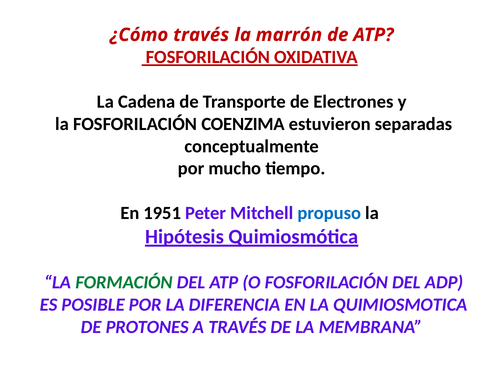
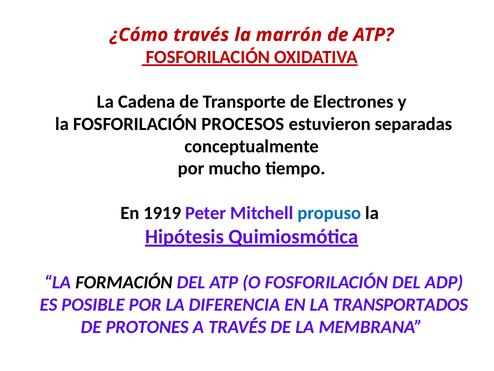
COENZIMA: COENZIMA -> PROCESOS (243, 124)
1951: 1951 -> 1919 (162, 213)
FORMACIÓN colour: green -> black (124, 282)
QUIMIOSMOTICA: QUIMIOSMOTICA -> TRANSPORTADOS (400, 304)
